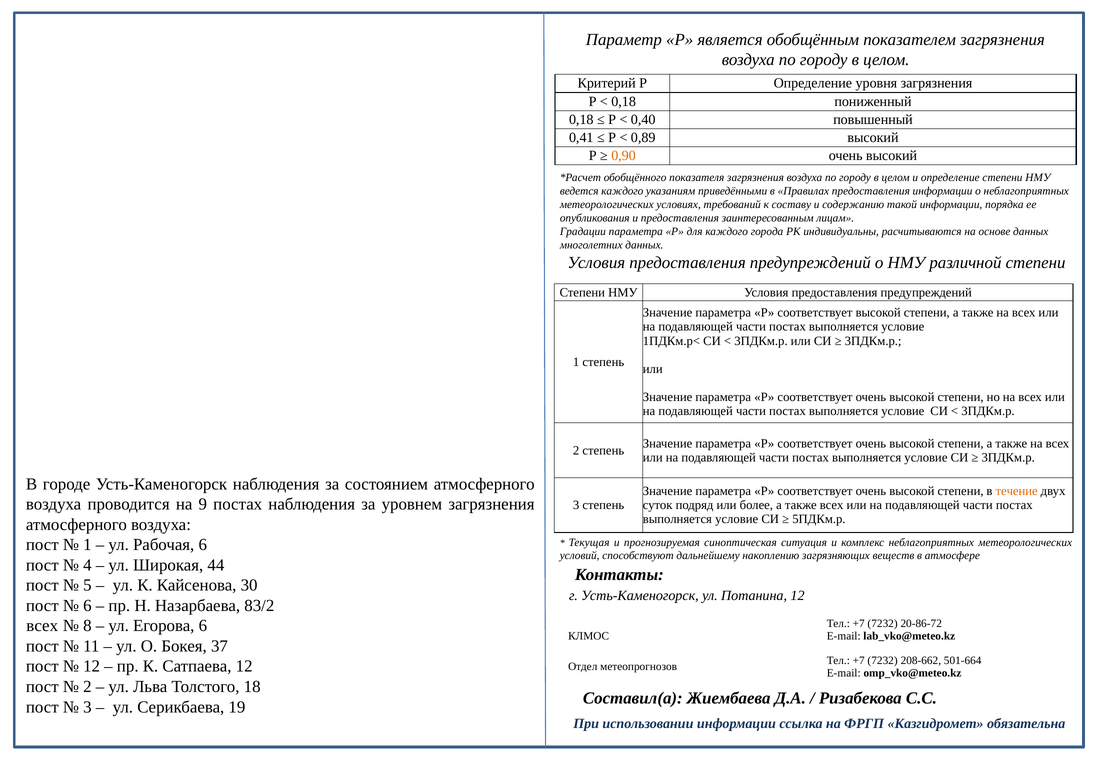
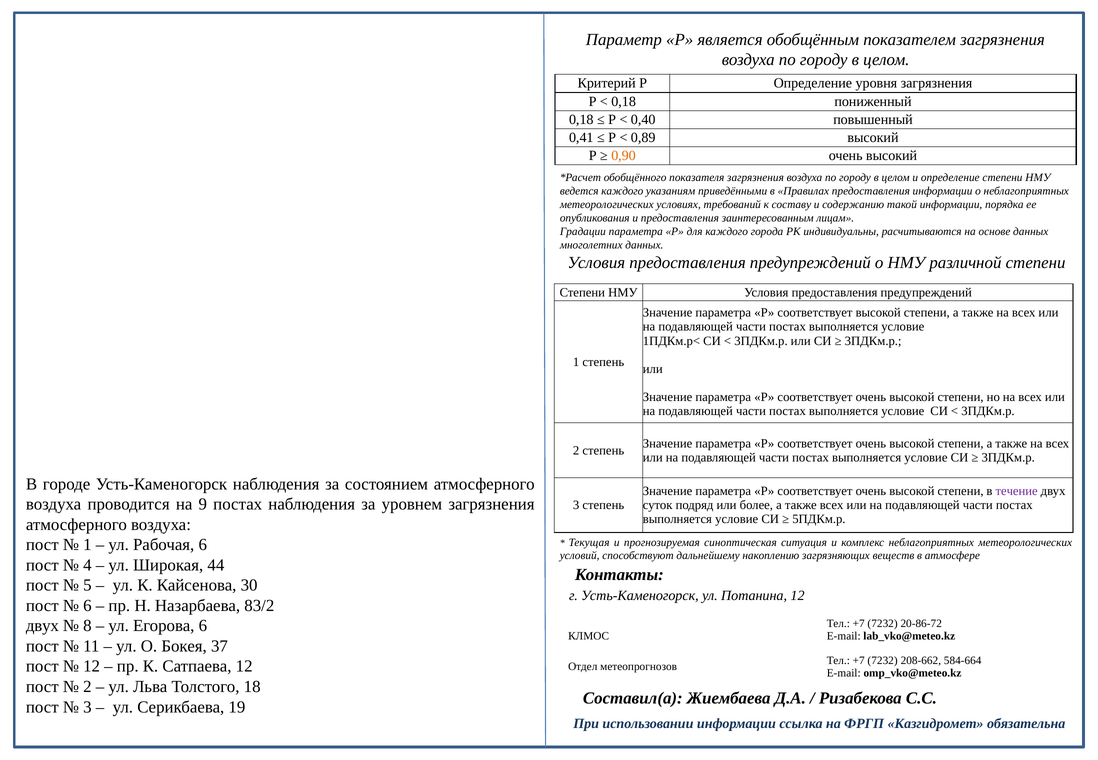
течение colour: orange -> purple (1017, 491)
всех: всех -> двух (42, 626)
501-664: 501-664 -> 584-664 (963, 661)
